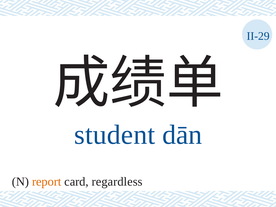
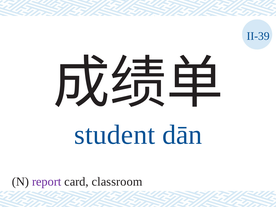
II-29: II-29 -> II-39 (258, 36)
report colour: orange -> purple (47, 182)
regardless: regardless -> classroom (117, 182)
